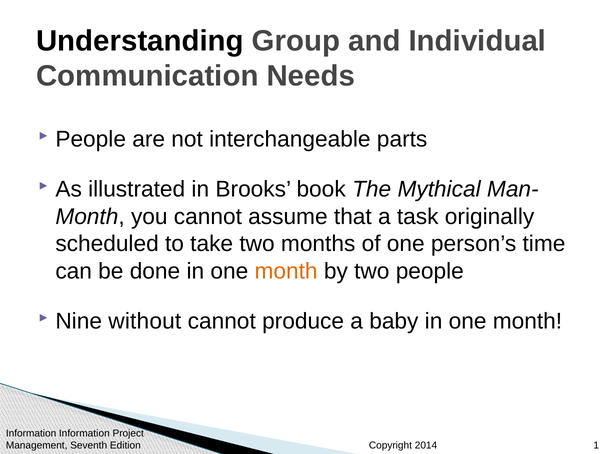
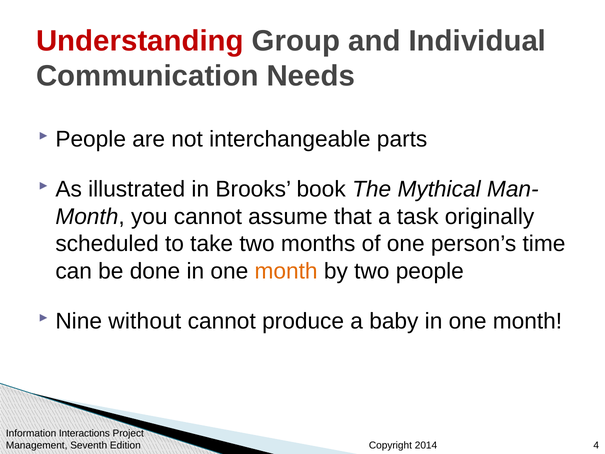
Understanding colour: black -> red (140, 41)
Information Information: Information -> Interactions (84, 433)
1: 1 -> 4 (596, 445)
